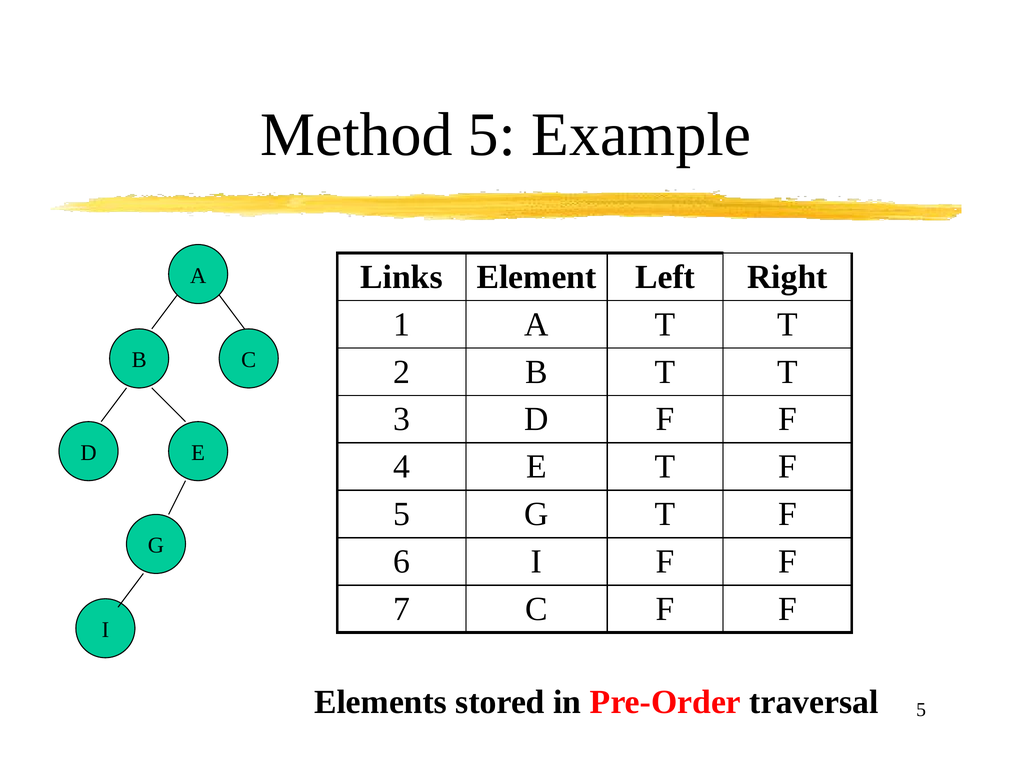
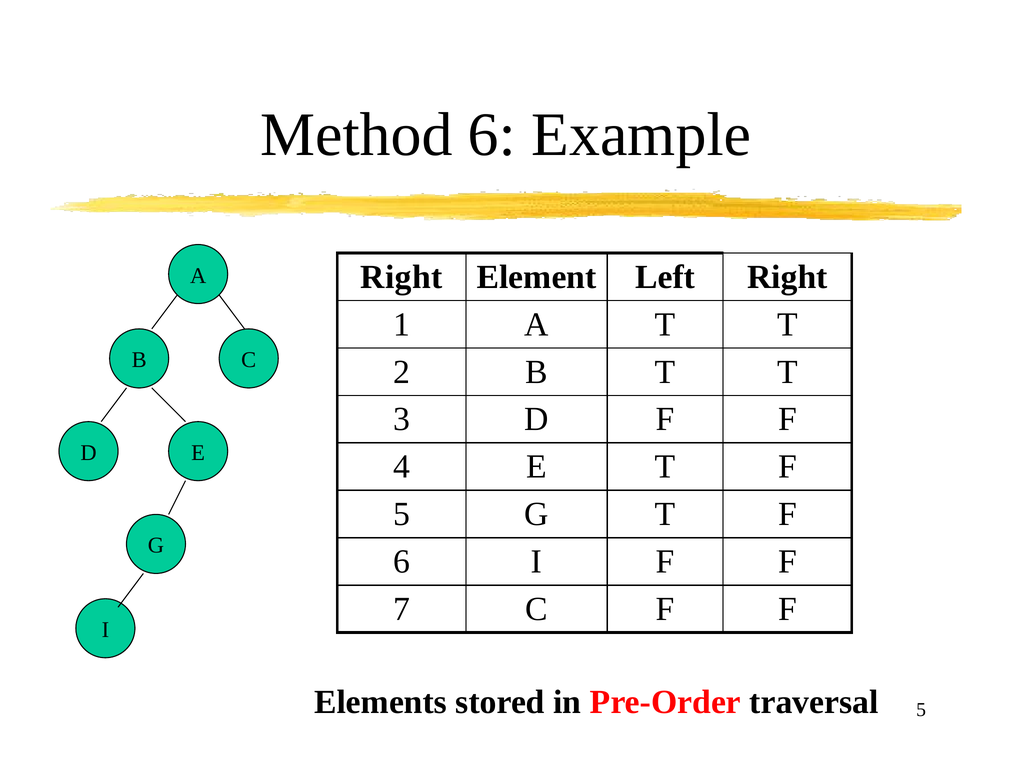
Method 5: 5 -> 6 (492, 135)
Links: Links -> Right (401, 277)
